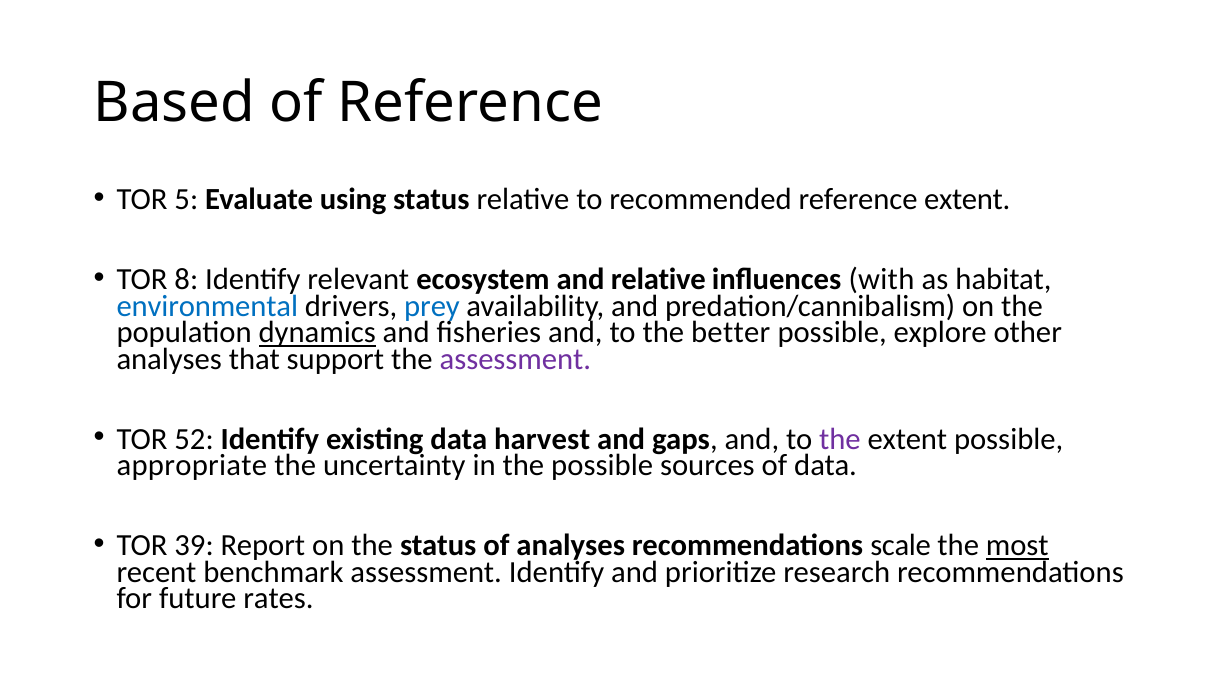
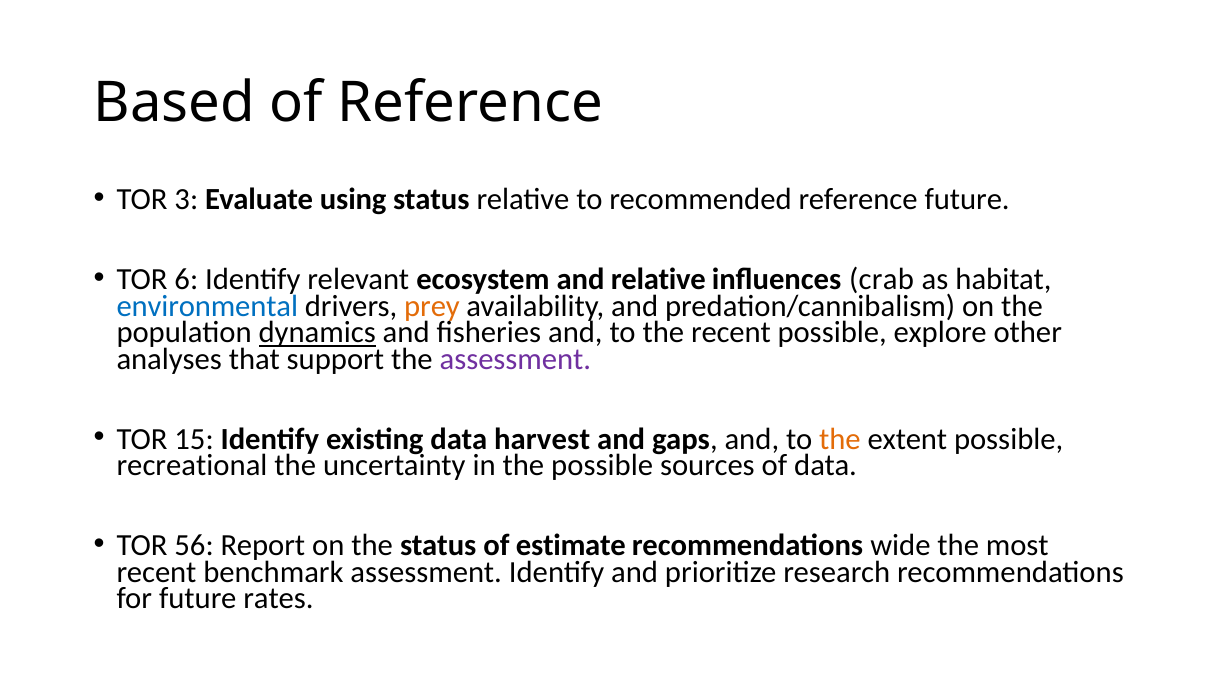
5: 5 -> 3 (186, 199)
reference extent: extent -> future (967, 199)
8: 8 -> 6 (186, 279)
with: with -> crab (881, 279)
prey colour: blue -> orange (432, 306)
the better: better -> recent (731, 332)
52: 52 -> 15 (194, 439)
the colour: purple -> orange (840, 439)
appropriate: appropriate -> recreational (192, 466)
39: 39 -> 56 (194, 546)
of analyses: analyses -> estimate (571, 546)
scale: scale -> wide (900, 546)
most underline: present -> none (1017, 546)
